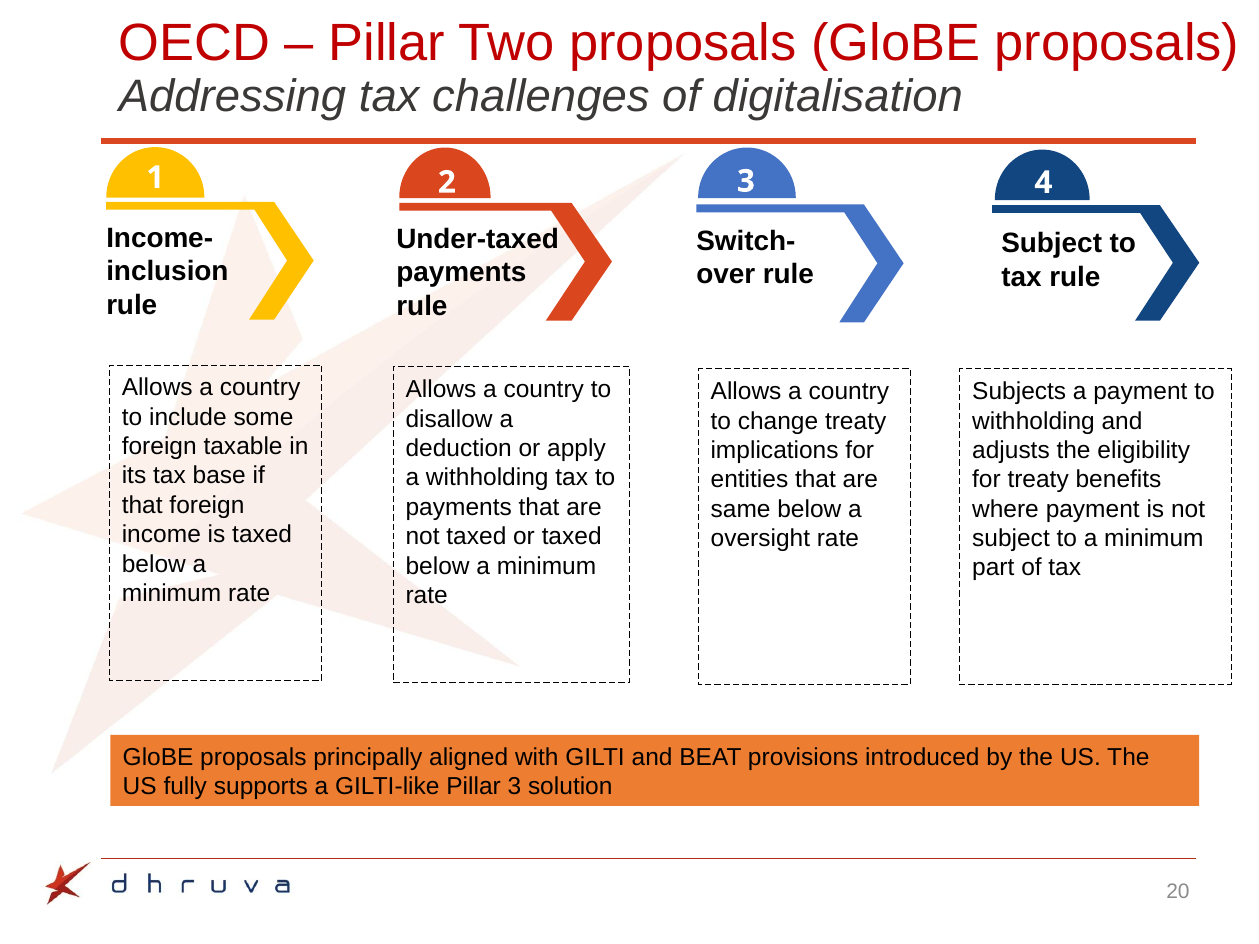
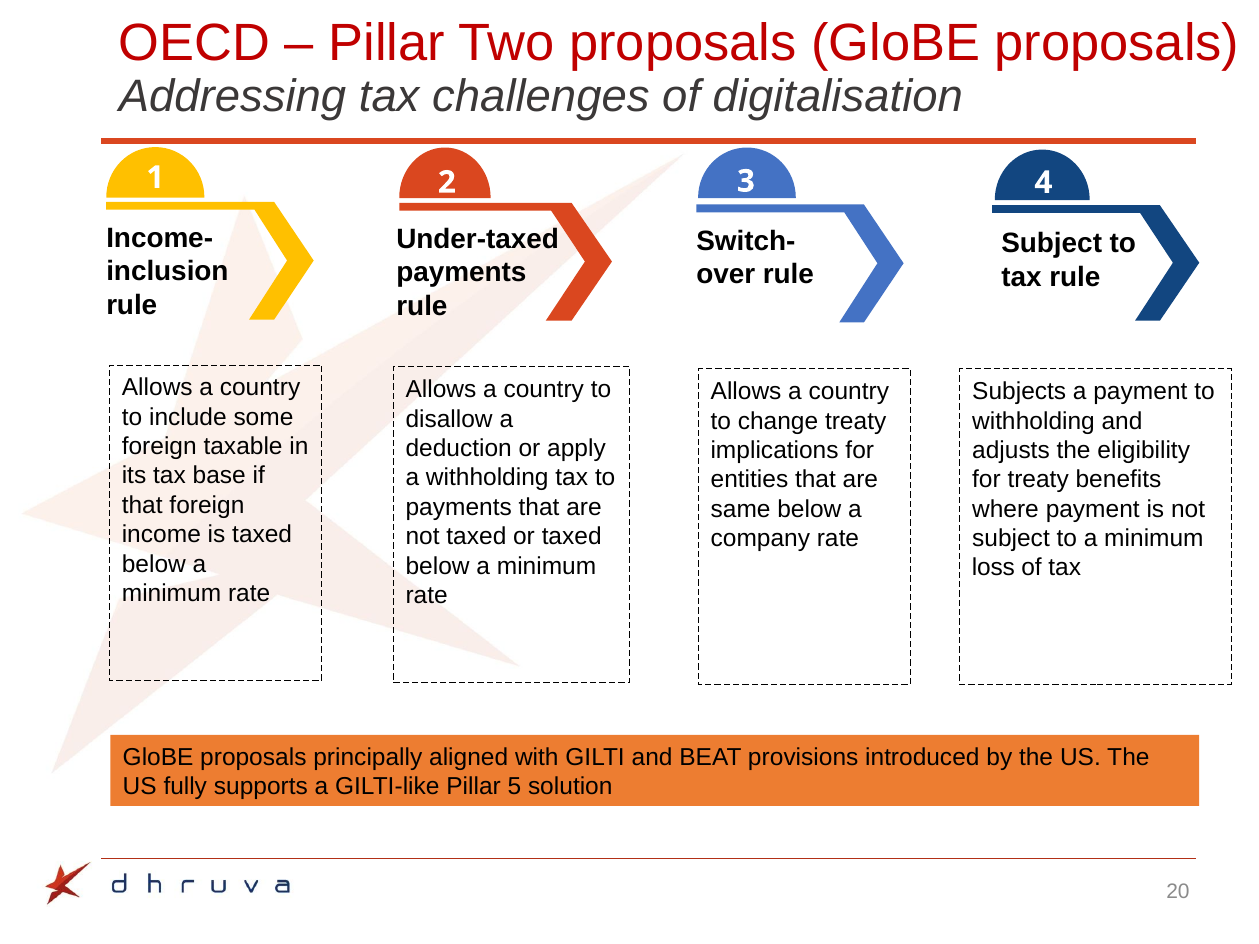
oversight: oversight -> company (760, 539)
part: part -> loss (993, 568)
Pillar 3: 3 -> 5 (514, 787)
